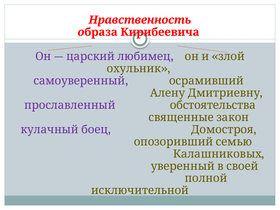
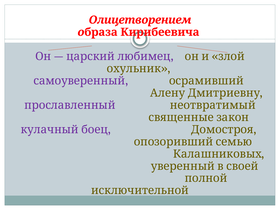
Нравственность: Нравственность -> Олицетворением (140, 20)
обстоятельства: обстоятельства -> неотвратимый (213, 105)
